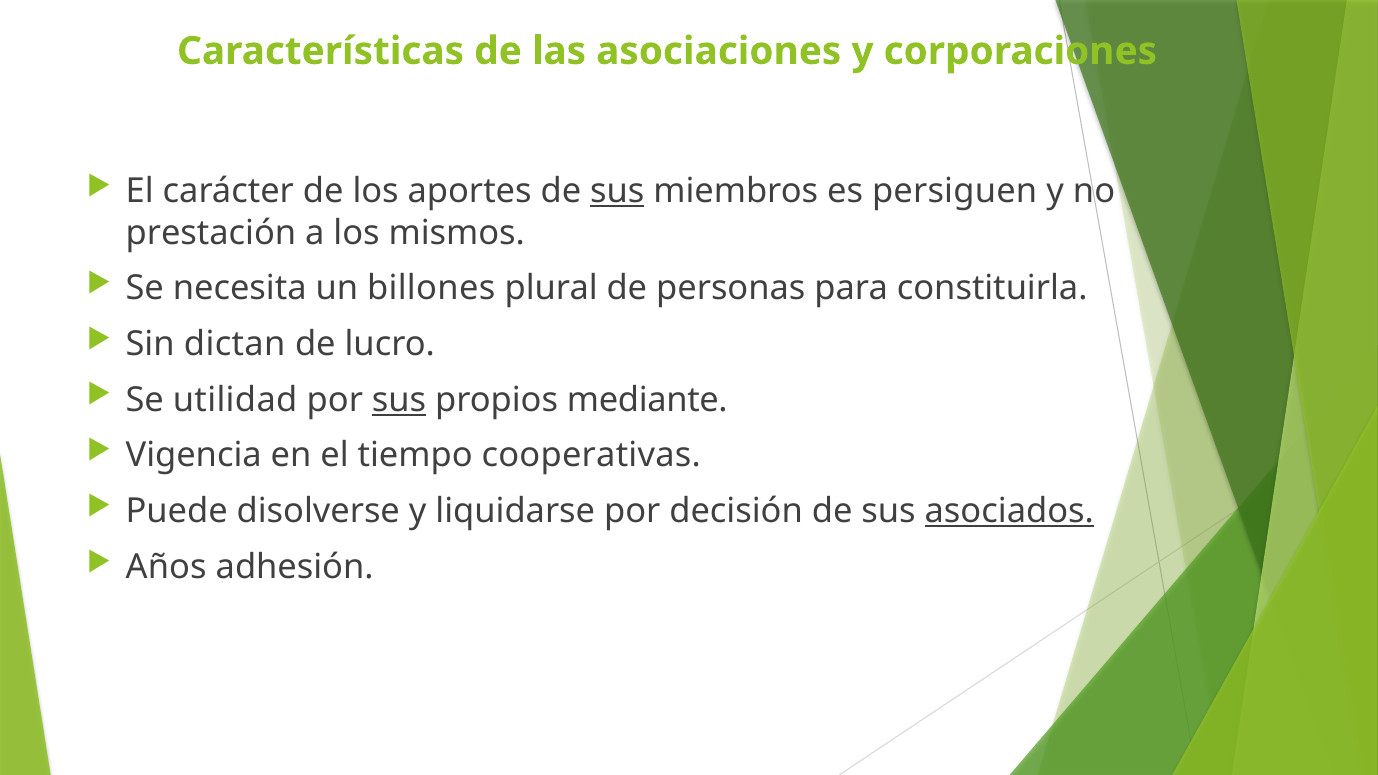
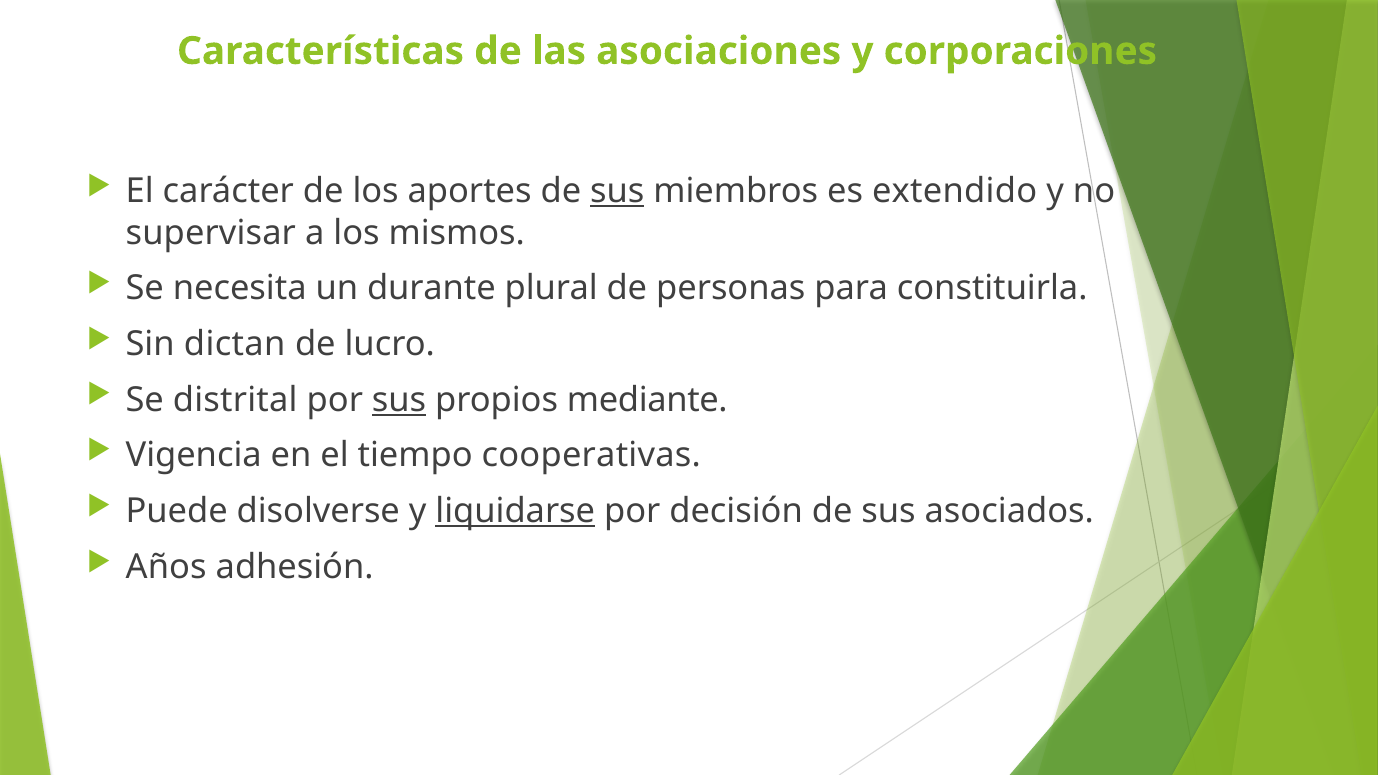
persiguen: persiguen -> extendido (955, 191)
prestación: prestación -> supervisar (211, 233)
billones: billones -> durante (431, 288)
utilidad: utilidad -> distrital (235, 400)
liquidarse underline: none -> present (515, 511)
asociados underline: present -> none (1009, 511)
